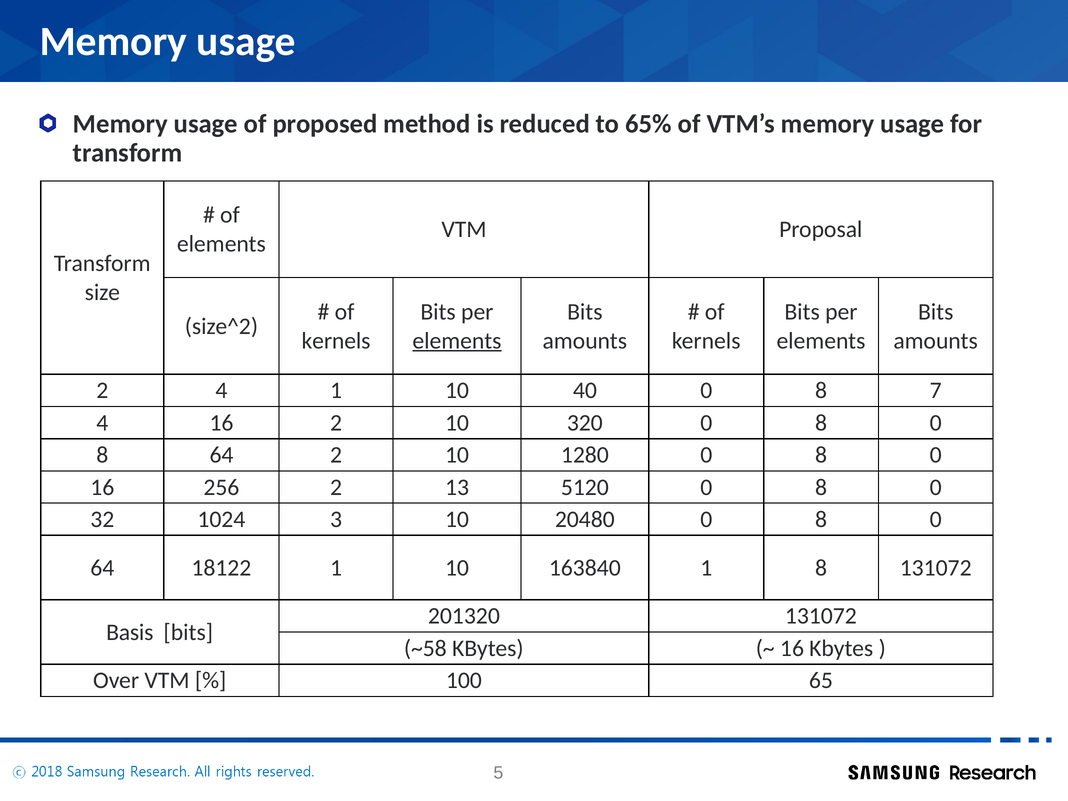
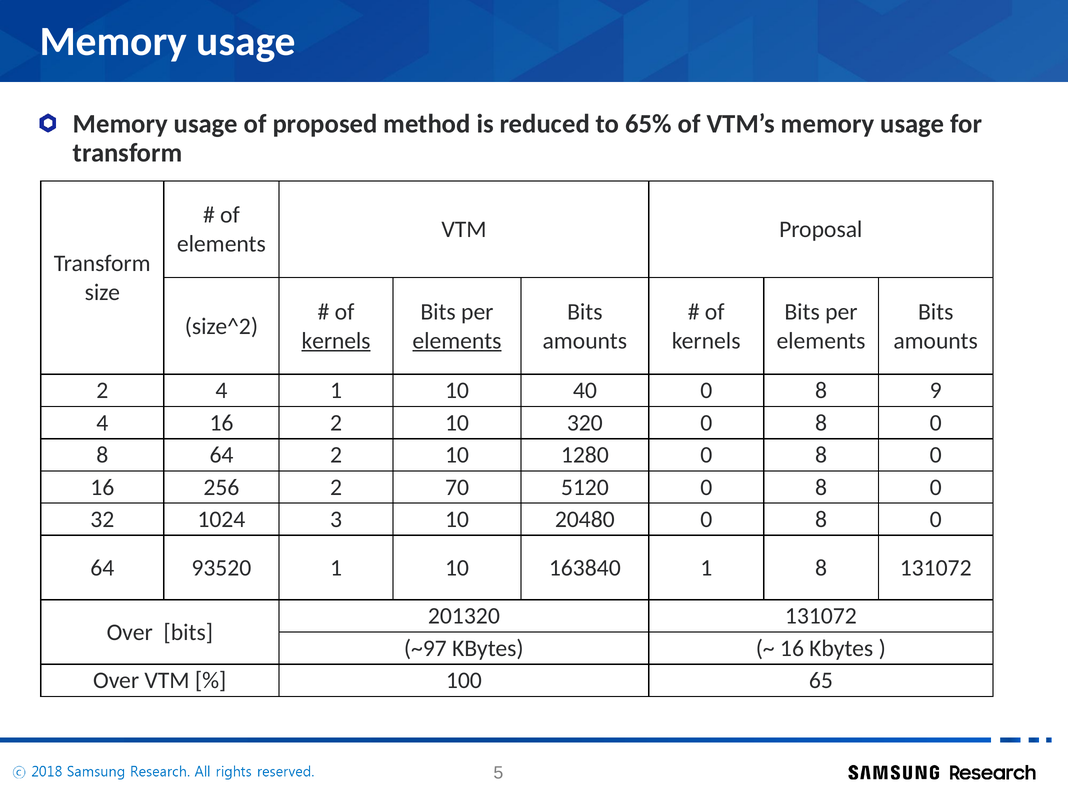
kernels underline: none -> present (336, 341)
7: 7 -> 9 (936, 391)
13: 13 -> 70 (457, 487)
18122: 18122 -> 93520 (221, 568)
Basis: Basis -> Over (130, 632)
~58: ~58 -> ~97 (425, 648)
